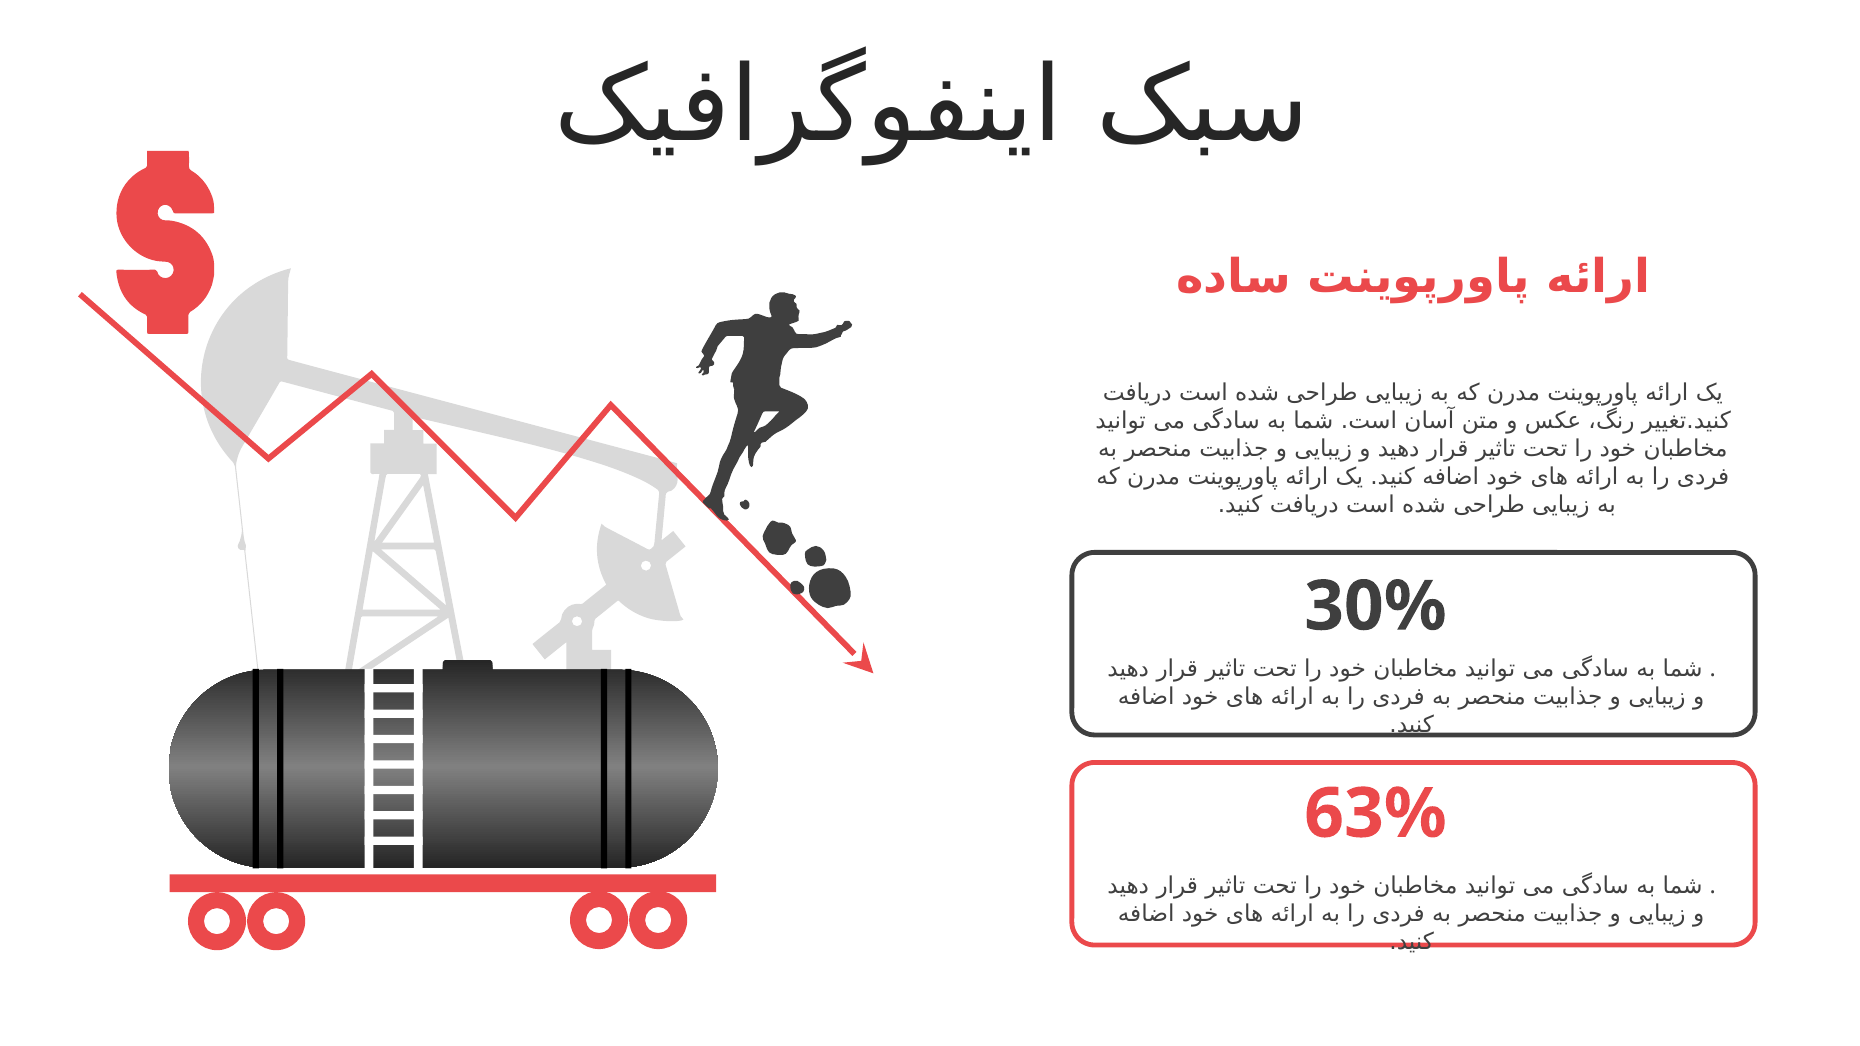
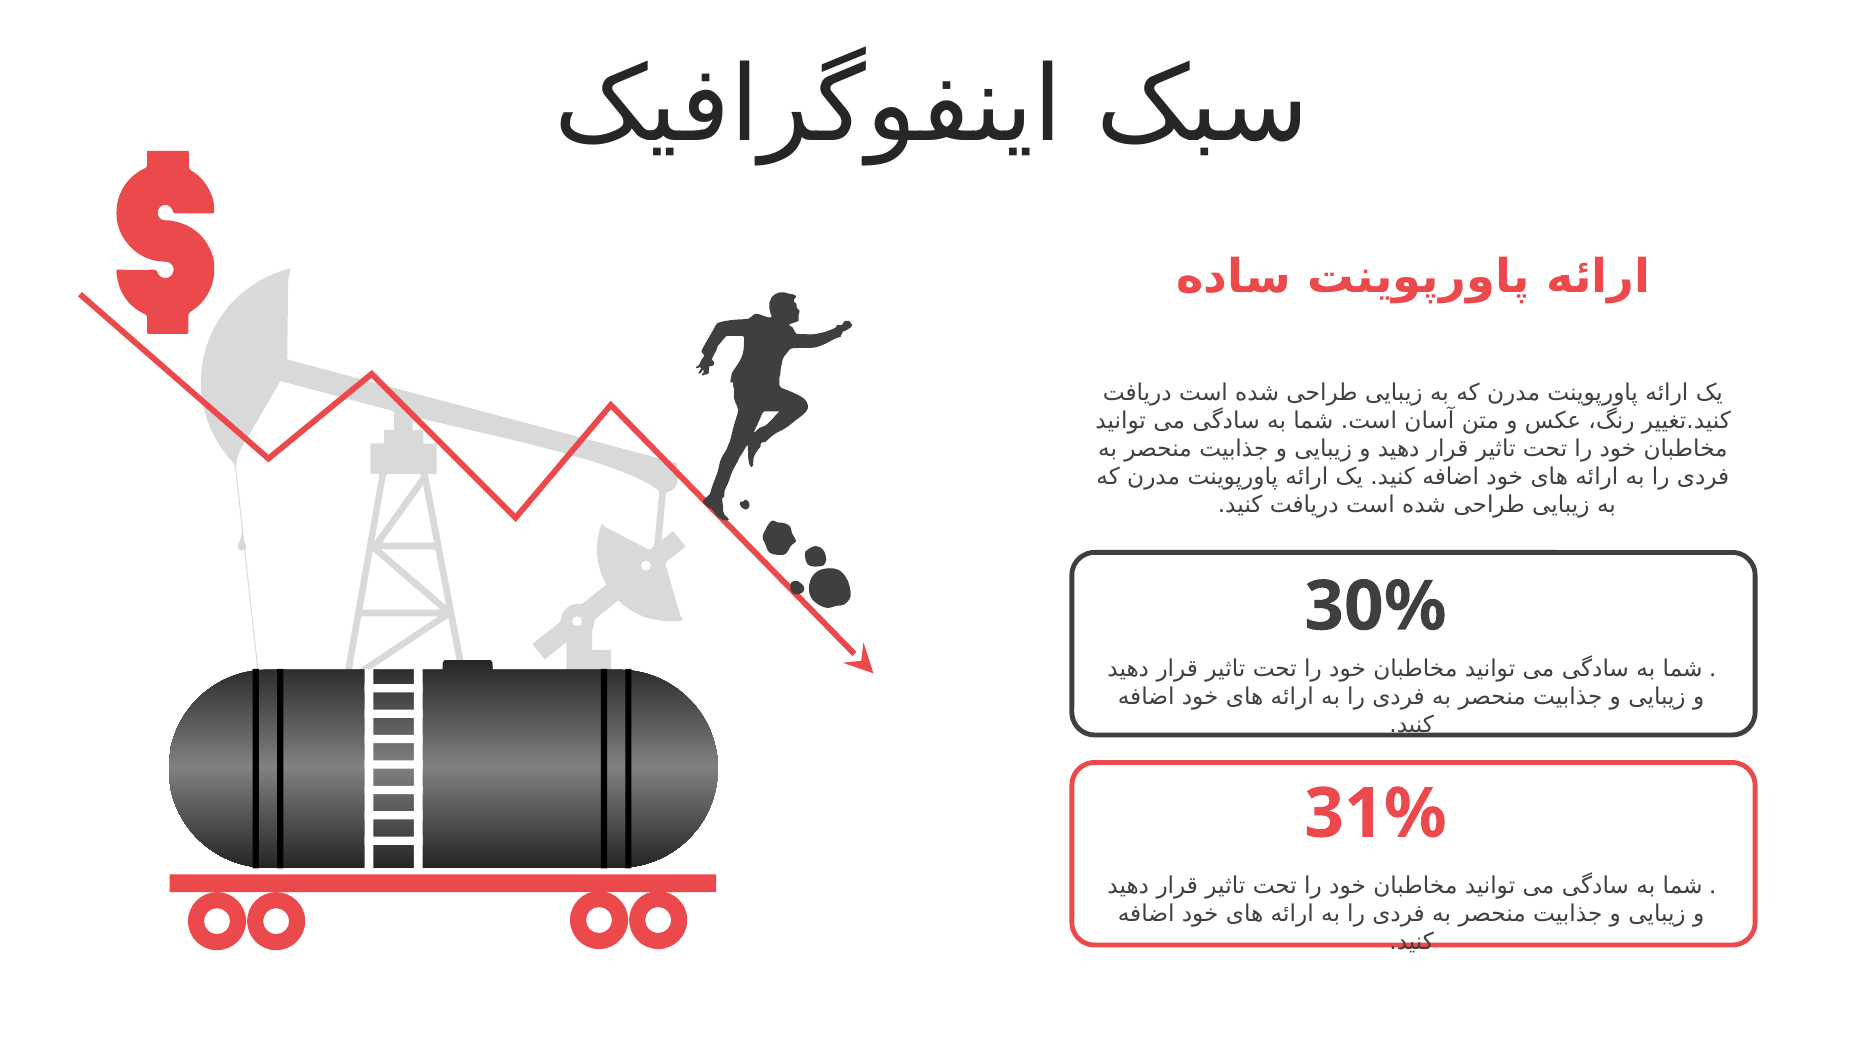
63%: 63% -> 31% (1375, 814)
